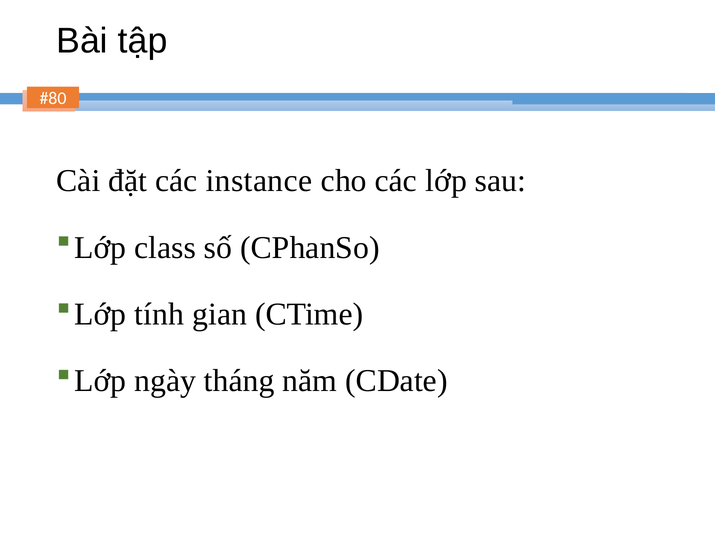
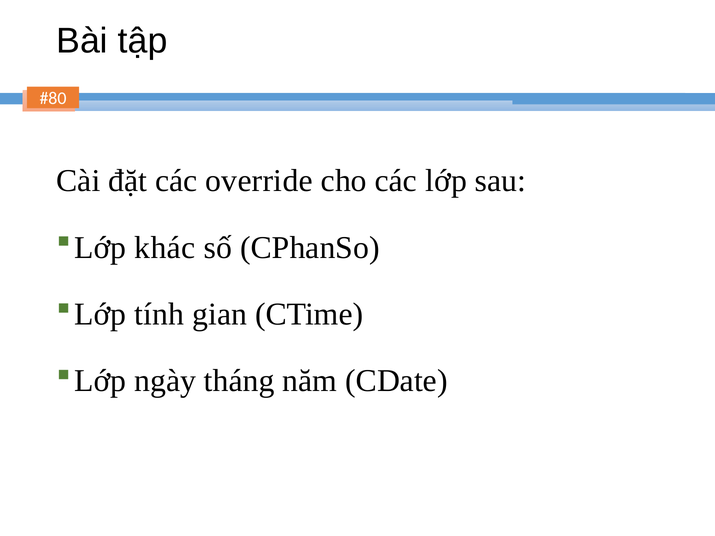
instance: instance -> override (259, 181)
class: class -> khác (165, 248)
